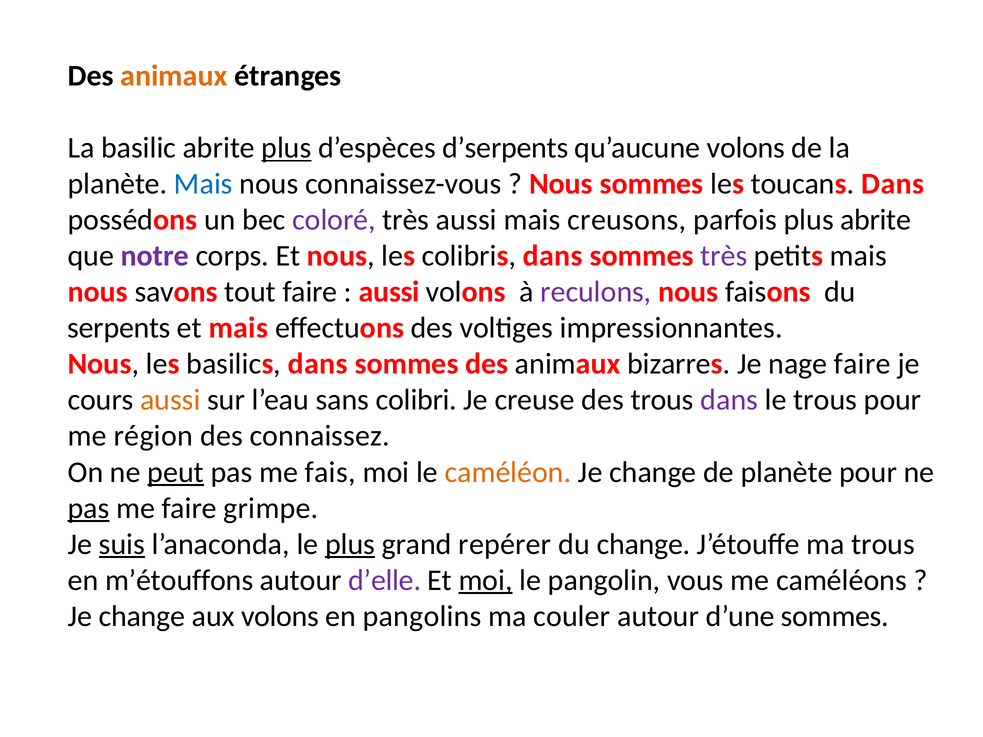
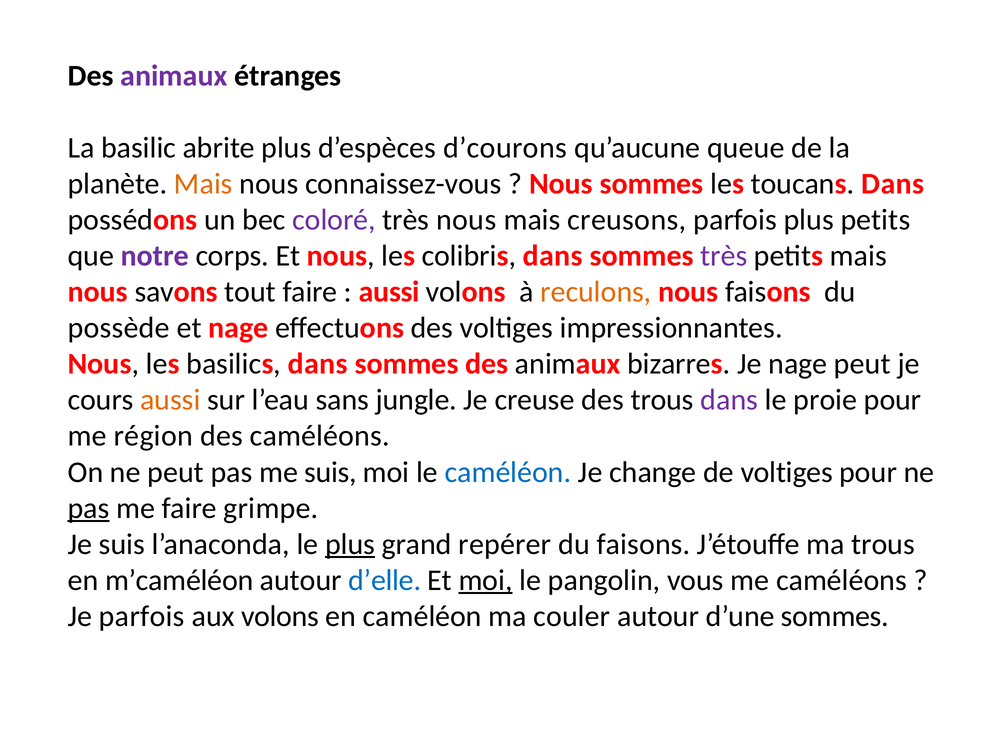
animaux colour: orange -> purple (174, 76)
plus underline: present -> none (286, 148)
d’serpents: d’serpents -> d’courons (505, 148)
qu’aucune volons: volons -> queue (746, 148)
Mais colour: blue -> orange (203, 184)
très aussi: aussi -> nous (466, 220)
plus abrite: abrite -> petits (875, 220)
reculons colour: purple -> orange (596, 292)
serpents: serpents -> possède (119, 328)
et mais: mais -> nage (238, 328)
nage faire: faire -> peut (862, 364)
colibri: colibri -> jungle (416, 400)
le trous: trous -> proie (825, 400)
des connaissez: connaissez -> caméléons (320, 436)
peut underline: present -> none (176, 472)
me fais: fais -> suis (331, 472)
caméléon colour: orange -> blue (508, 472)
de planète: planète -> voltiges (787, 472)
suis underline: present -> none (122, 544)
du change: change -> faisons (643, 544)
m’étouffons: m’étouffons -> m’caméléon (179, 580)
d’elle colour: purple -> blue (385, 580)
change: change -> parfois (142, 616)
en pangolins: pangolins -> caméléon (422, 616)
